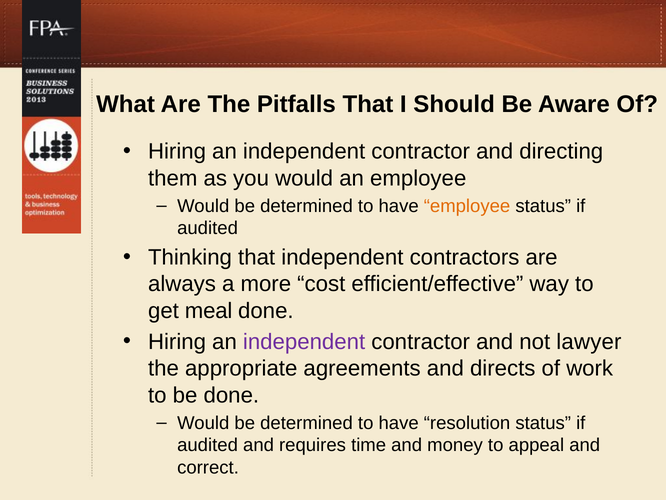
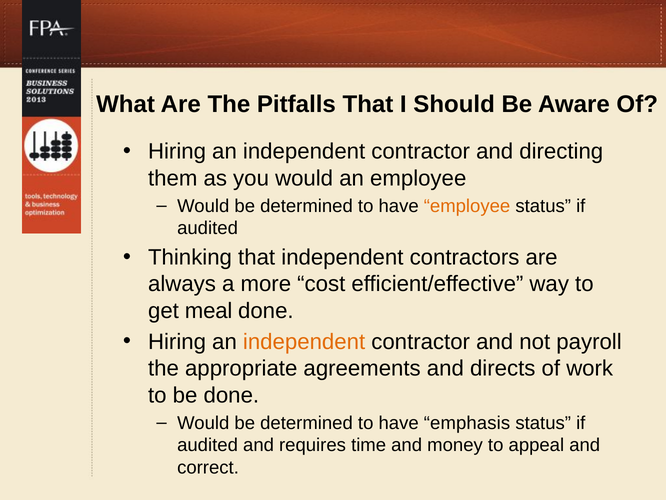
independent colour: purple -> orange (304, 342)
lawyer: lawyer -> payroll (589, 342)
resolution: resolution -> emphasis (467, 423)
